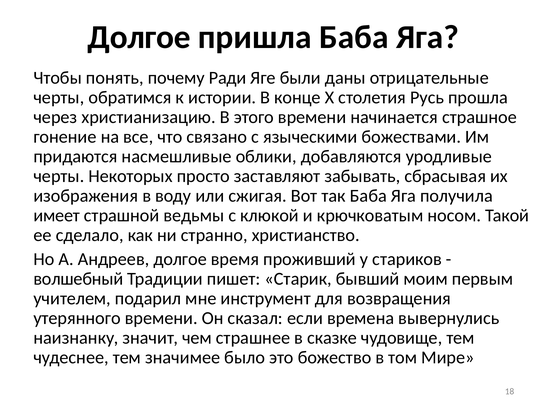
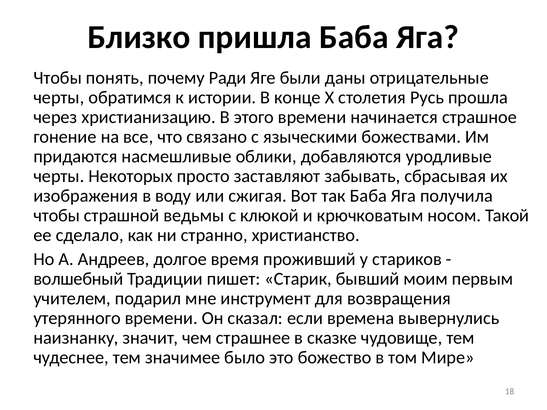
Долгое: Долгое -> Близко (139, 37)
имеет: имеет -> чтобы (57, 216)
